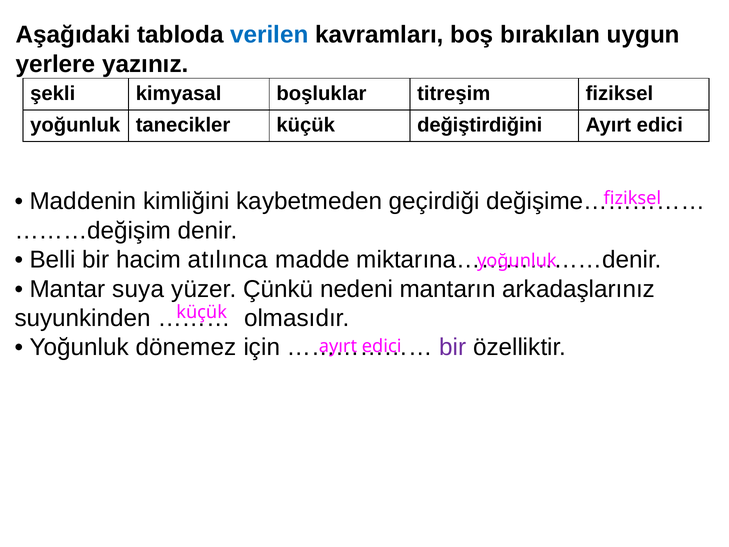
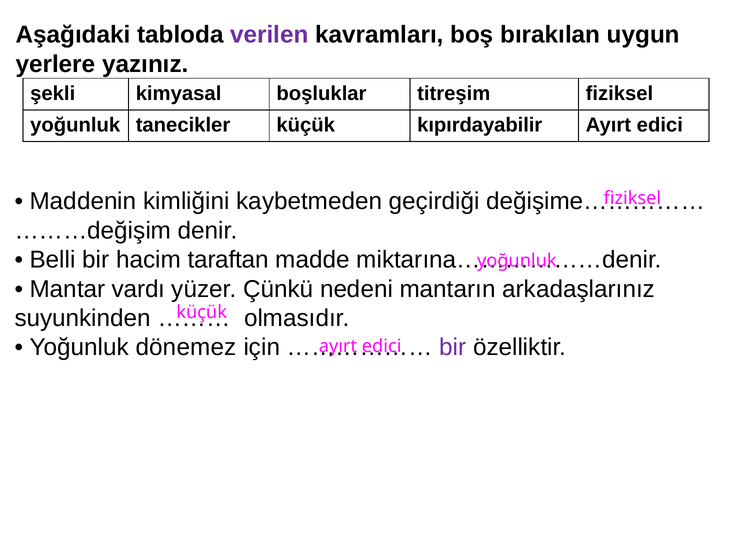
verilen colour: blue -> purple (269, 35)
değiştirdiğini: değiştirdiğini -> kıpırdayabilir (480, 125)
atılınca: atılınca -> taraftan (228, 260)
suya: suya -> vardı (139, 289)
